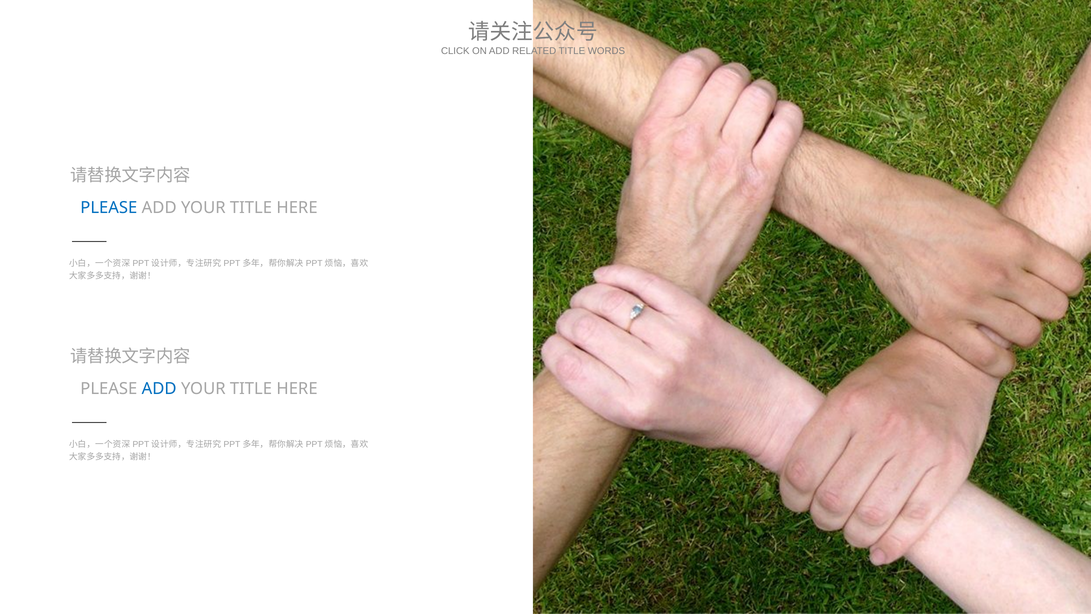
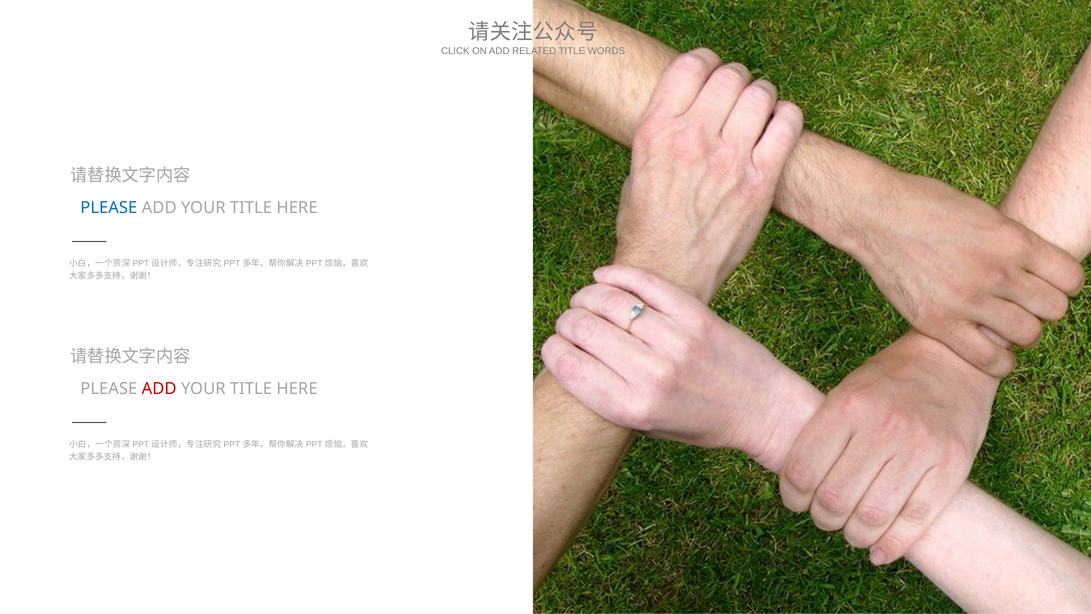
ADD colour: blue -> red (159, 389)
